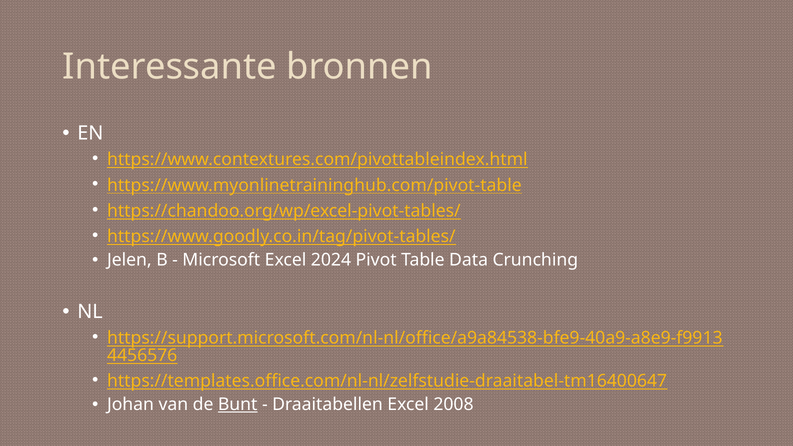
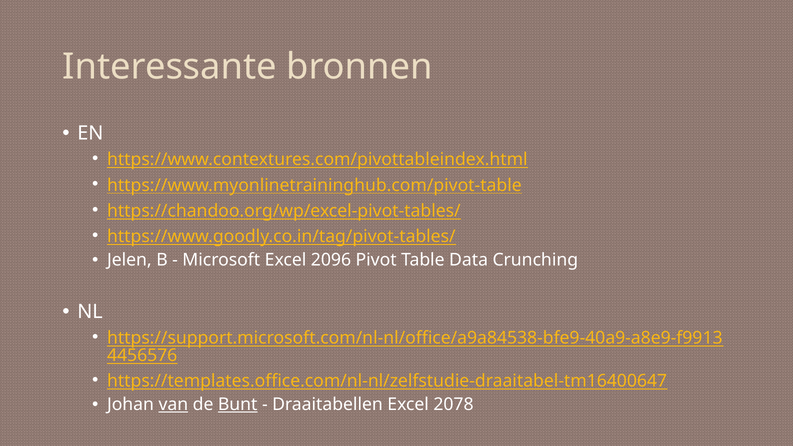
2024: 2024 -> 2096 (331, 260)
van underline: none -> present (173, 405)
2008: 2008 -> 2078 (454, 405)
